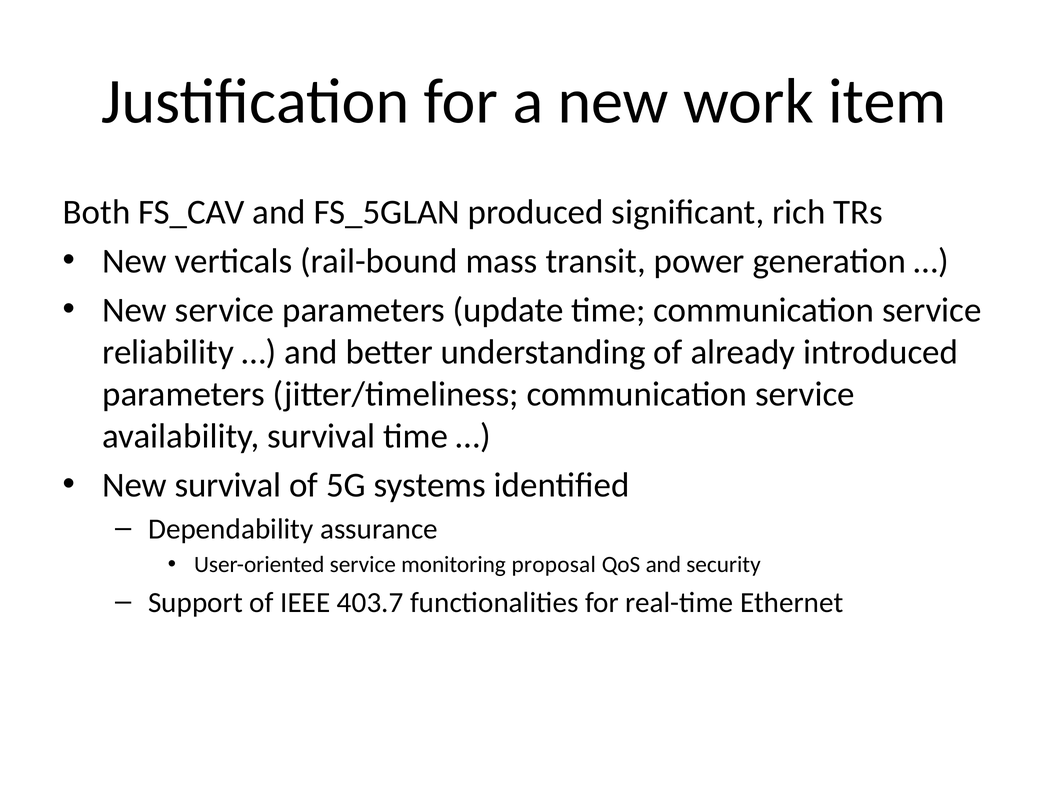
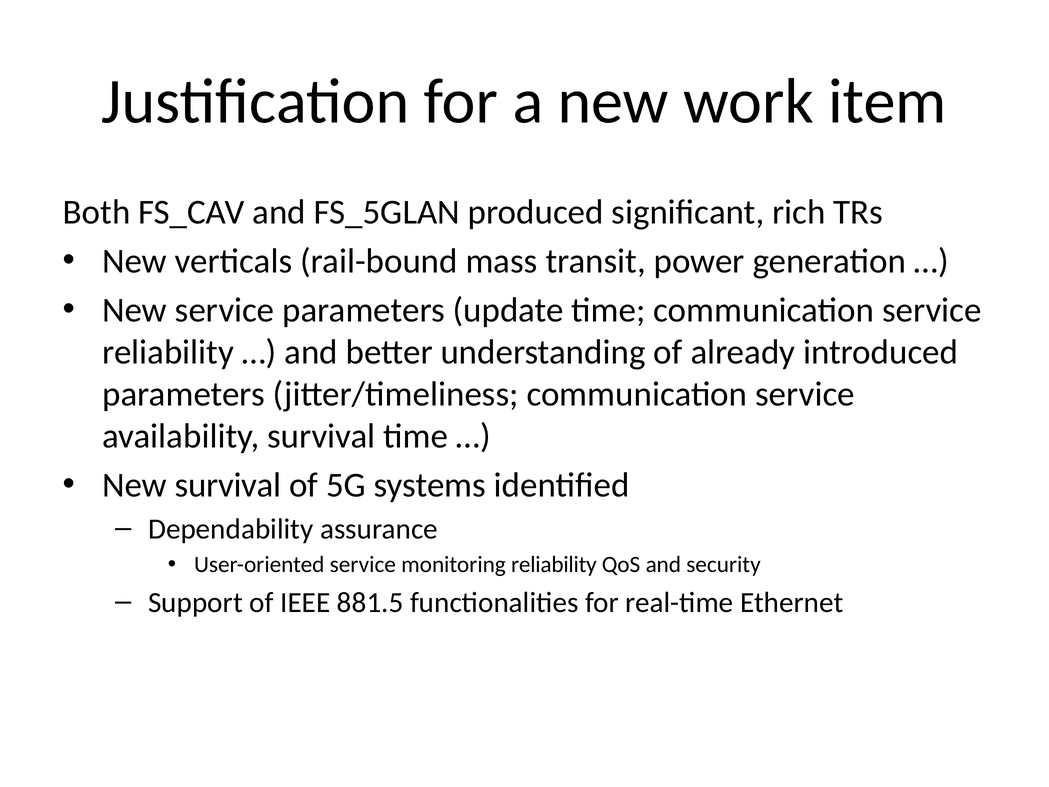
monitoring proposal: proposal -> reliability (554, 565)
403.7: 403.7 -> 881.5 (370, 602)
